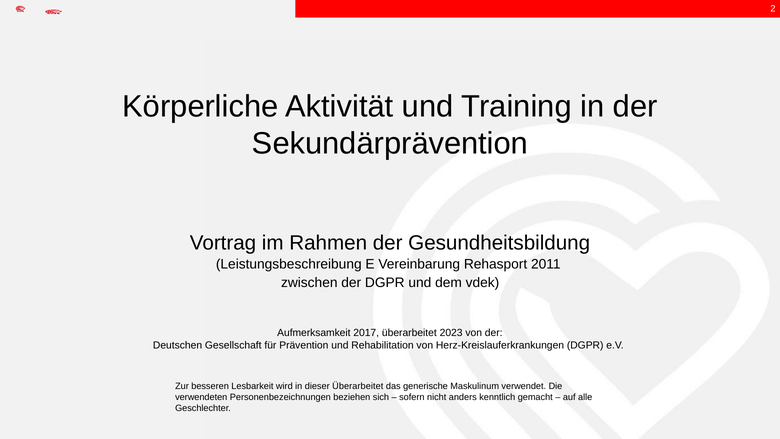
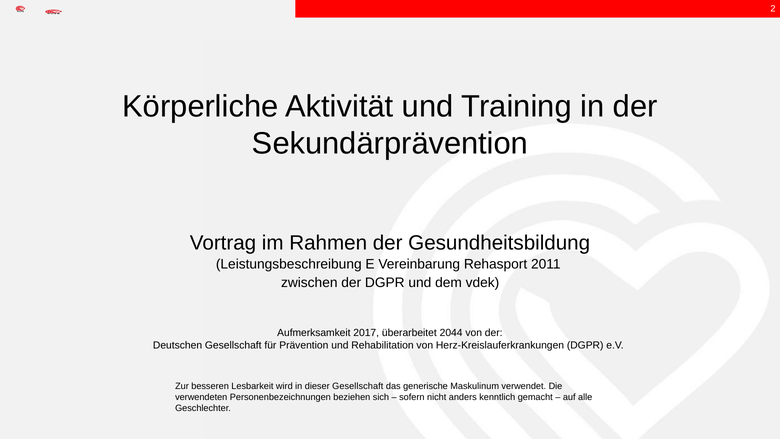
2023: 2023 -> 2044 (451, 333)
dieser Überarbeitet: Überarbeitet -> Gesellschaft (358, 386)
